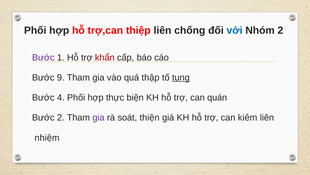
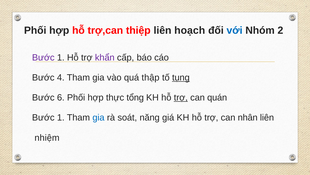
chống: chống -> hoạch (190, 30)
khẩn colour: red -> purple (105, 57)
9: 9 -> 4 (61, 77)
4: 4 -> 6 (61, 97)
biện: biện -> tổng (135, 97)
trợ underline: none -> present (181, 97)
2: 2 -> 1 (61, 117)
gia colour: purple -> blue (98, 117)
thiện: thiện -> năng (150, 117)
kiêm: kiêm -> nhân (248, 117)
